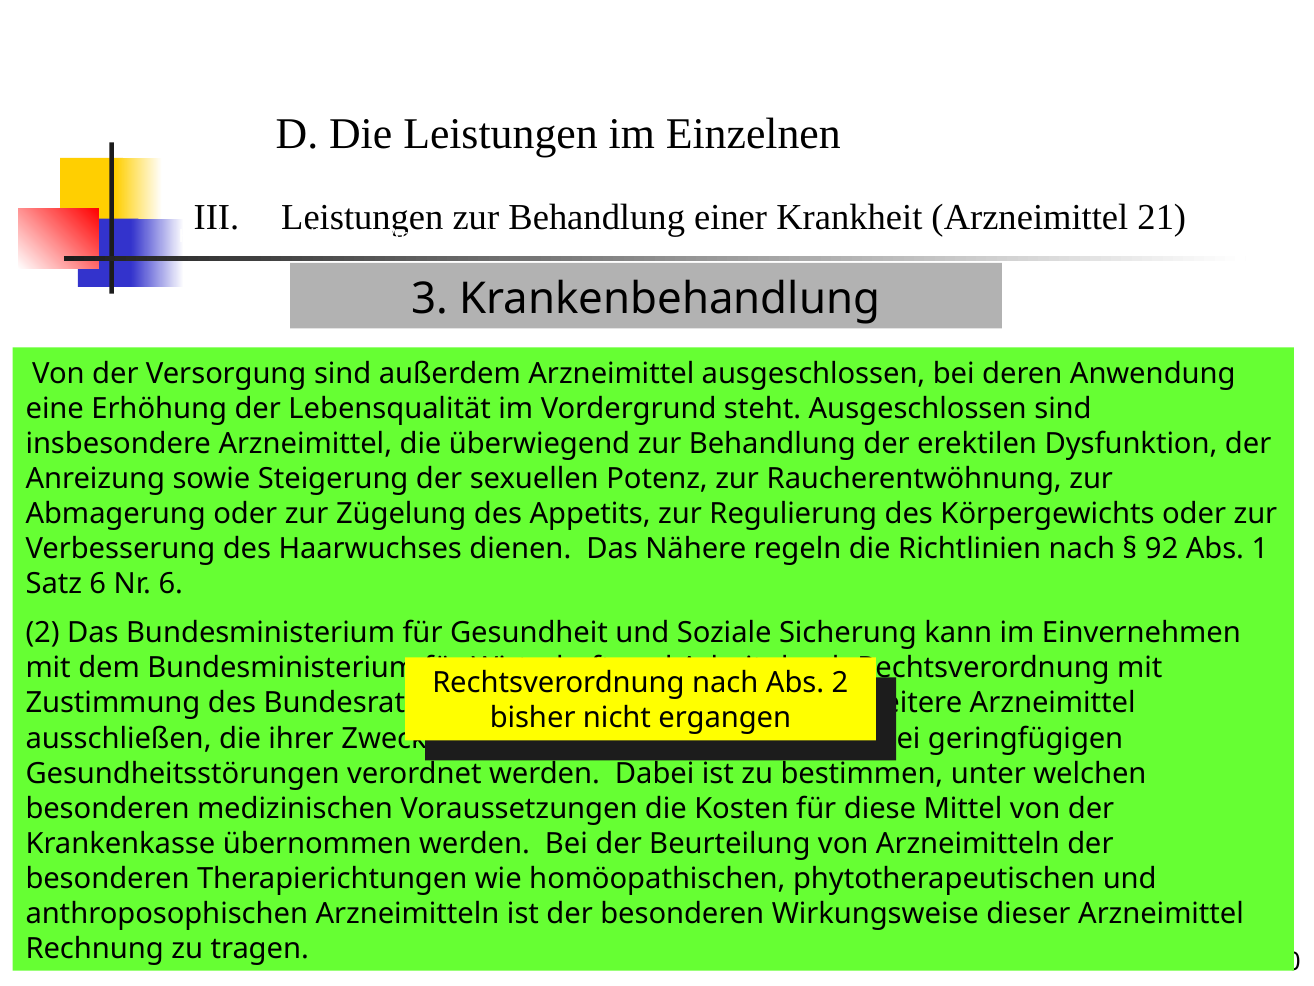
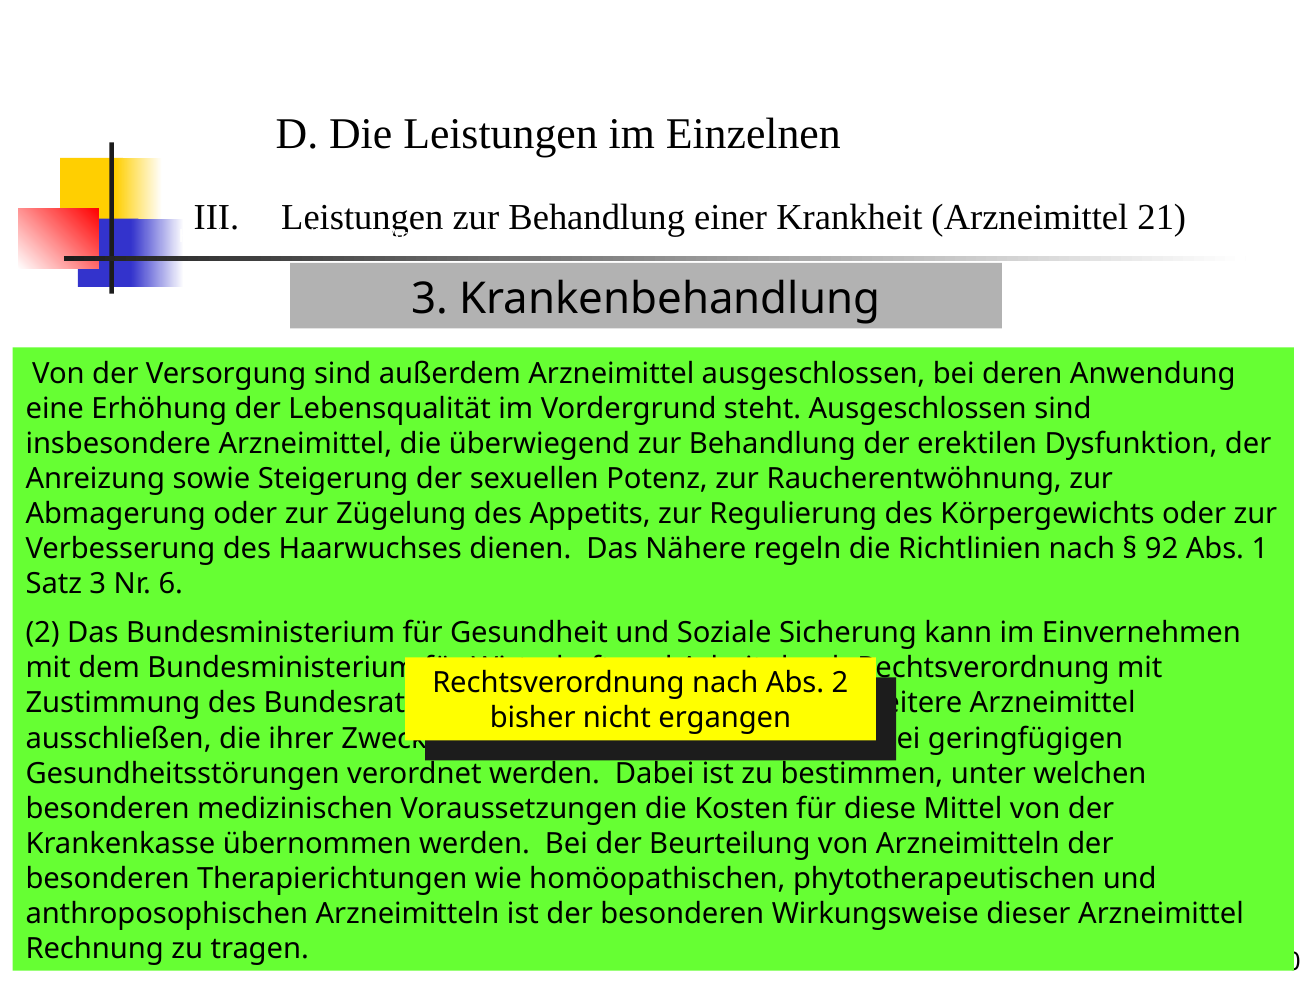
Satz 6: 6 -> 3 (98, 583)
